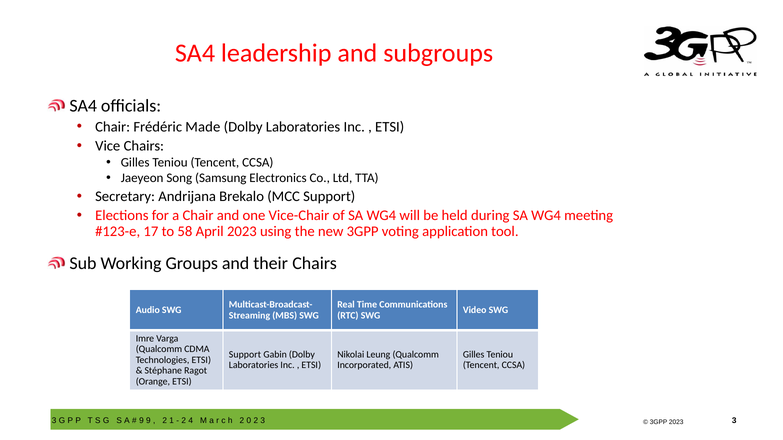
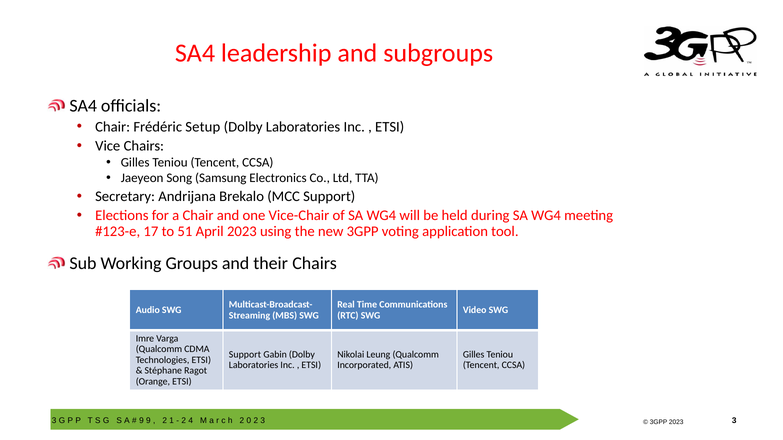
Made: Made -> Setup (203, 127)
58: 58 -> 51 (185, 231)
